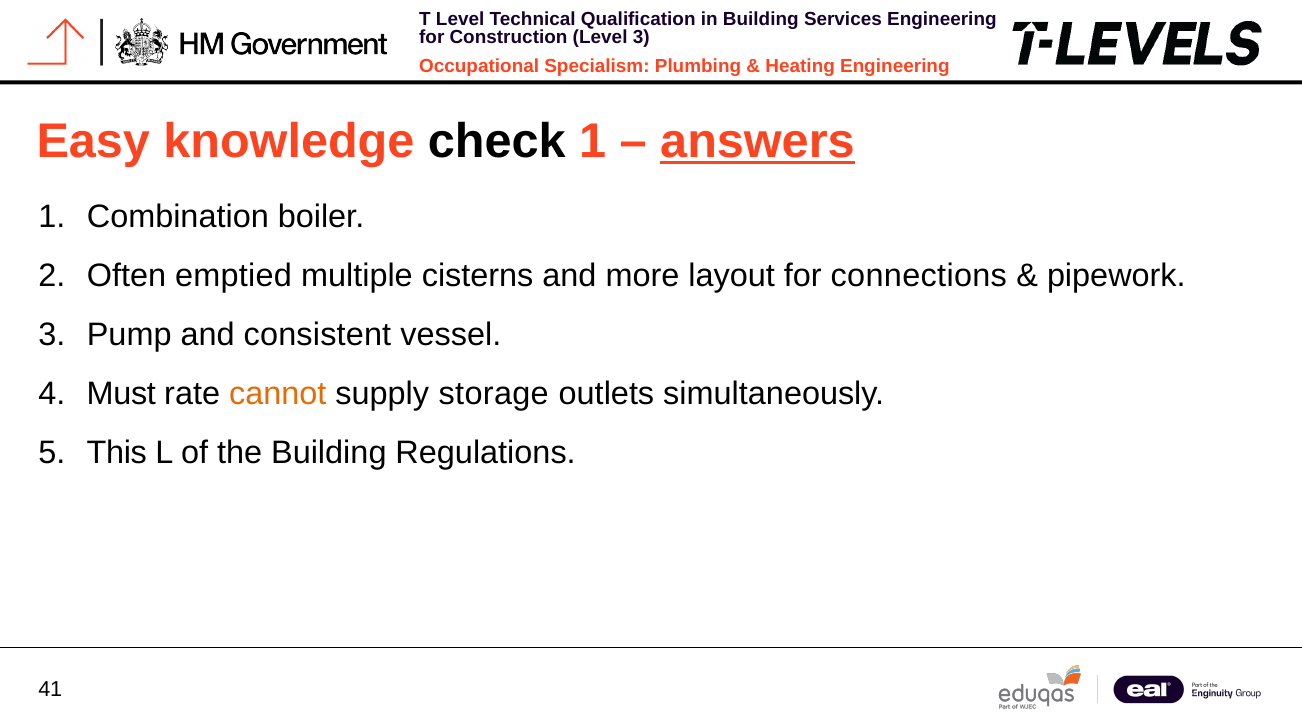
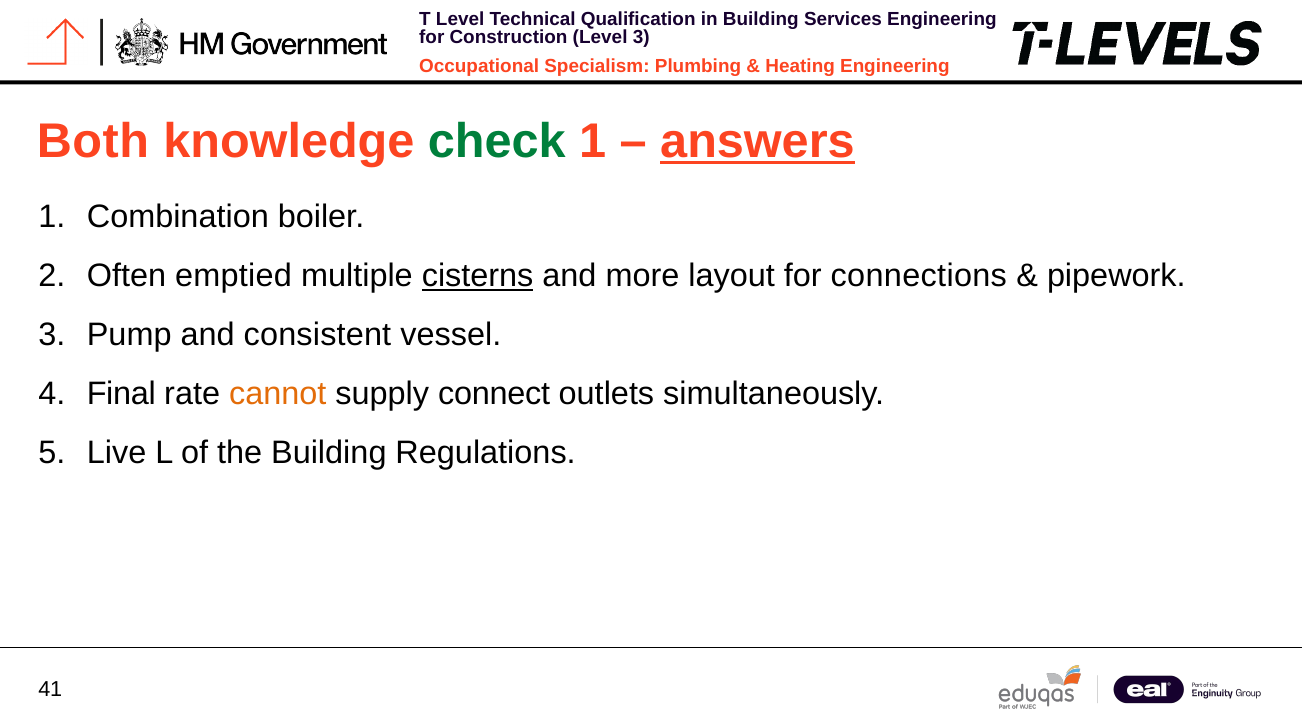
Easy: Easy -> Both (93, 141)
check colour: black -> green (497, 141)
cisterns underline: none -> present (478, 276)
Must: Must -> Final (121, 394)
storage: storage -> connect (494, 394)
This: This -> Live (117, 453)
